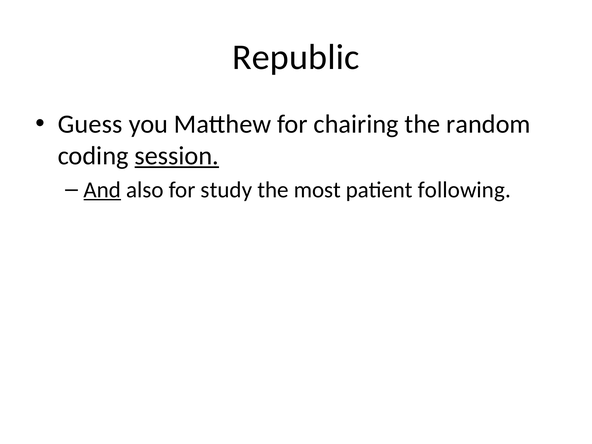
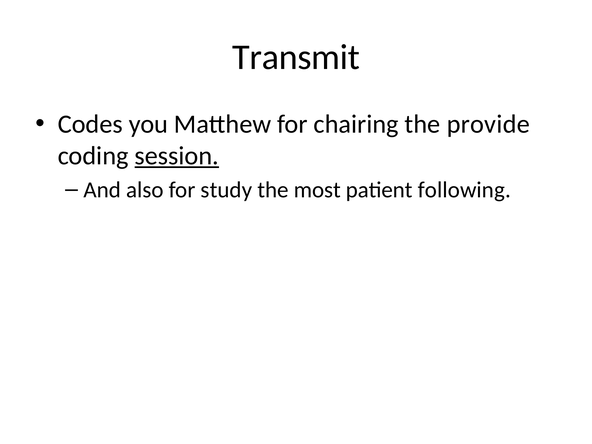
Republic: Republic -> Transmit (296, 57)
Guess: Guess -> Codes (90, 124)
random: random -> provide (488, 124)
And underline: present -> none (102, 190)
